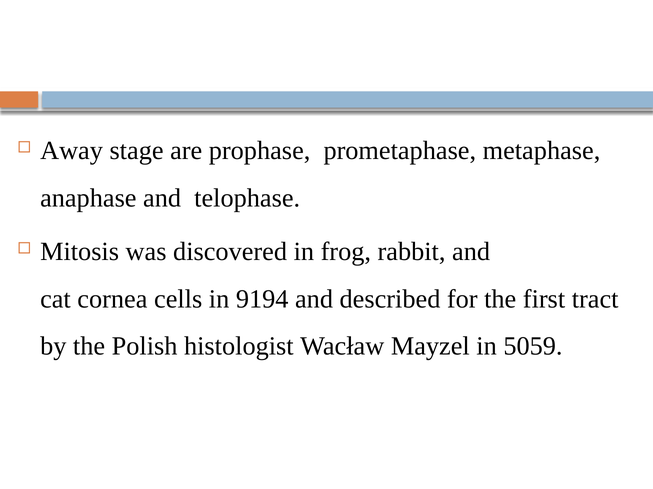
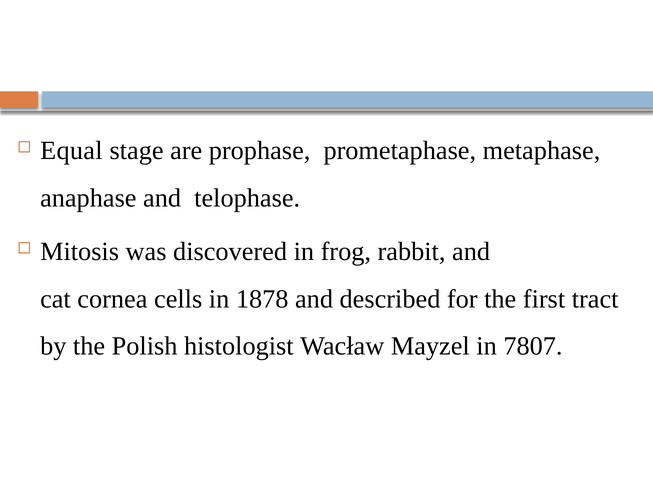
Away: Away -> Equal (71, 151)
9194: 9194 -> 1878 (262, 299)
5059: 5059 -> 7807 (533, 347)
